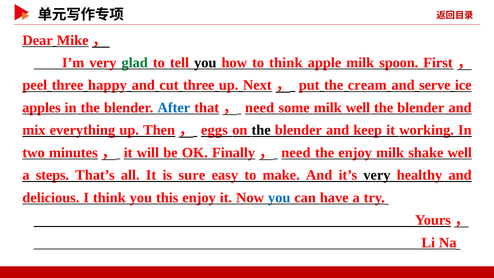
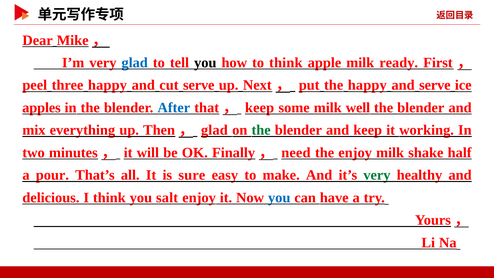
glad colour: green -> blue (135, 63)
spoon: spoon -> ready (399, 63)
cut three: three -> serve (199, 85)
the cream: cream -> happy (367, 85)
need: need -> keep (260, 108)
eggs: eggs -> glad (214, 130)
the colour: black -> green (261, 130)
shake well: well -> half (460, 153)
steps: steps -> pour (52, 175)
very colour: black -> green (377, 175)
this: this -> salt (167, 198)
